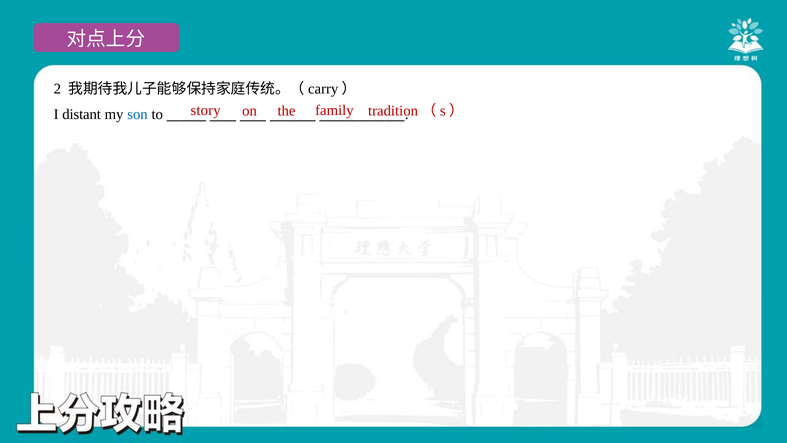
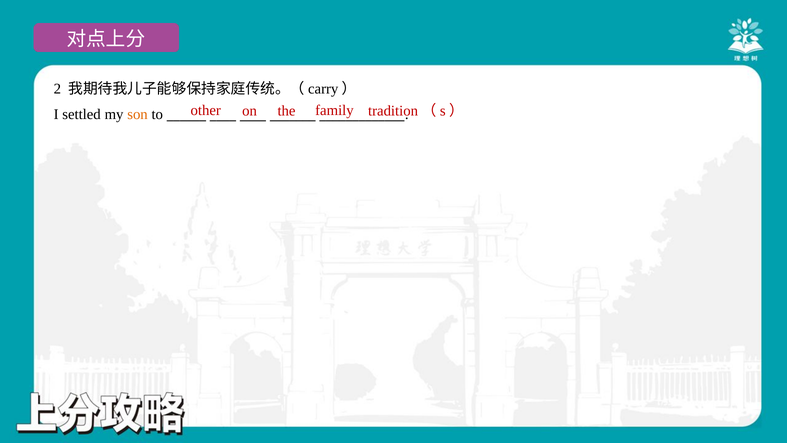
story: story -> other (206, 110)
distant: distant -> settled (82, 114)
son colour: blue -> orange (138, 114)
